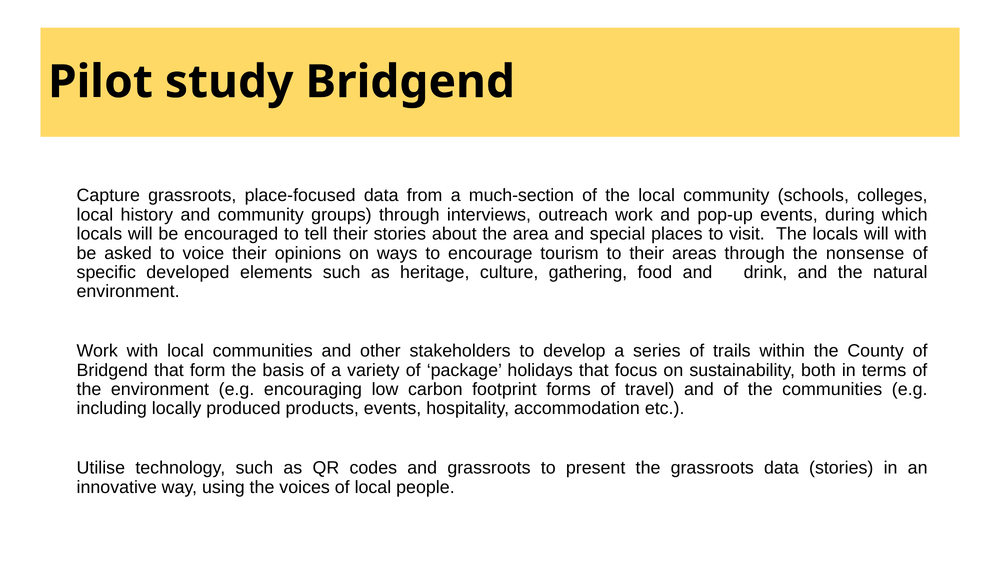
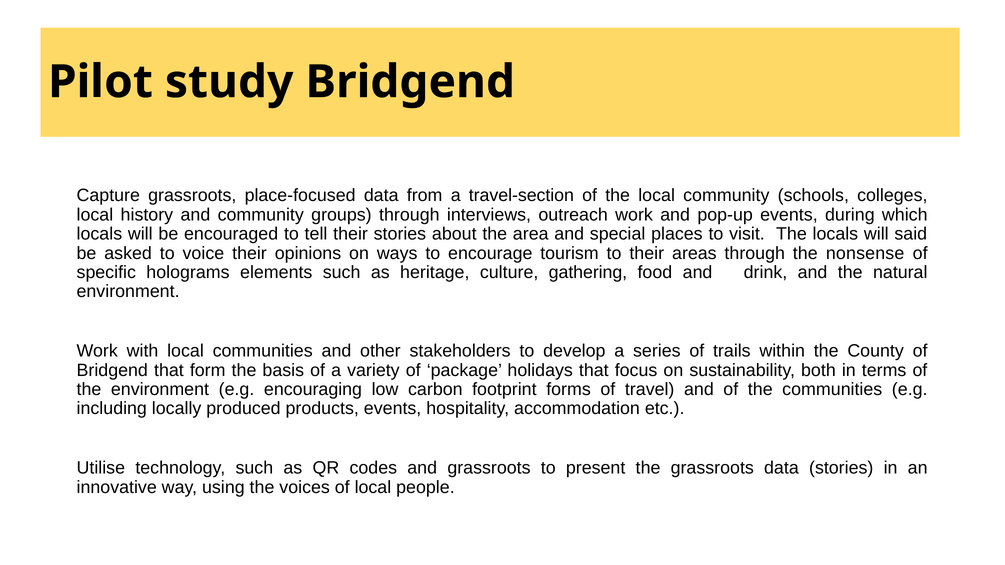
much-section: much-section -> travel-section (521, 196)
will with: with -> said (911, 234)
developed: developed -> holograms (188, 273)
